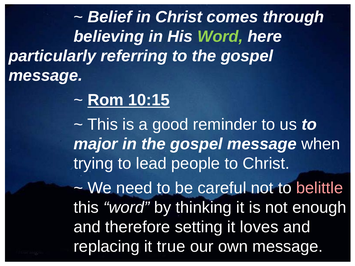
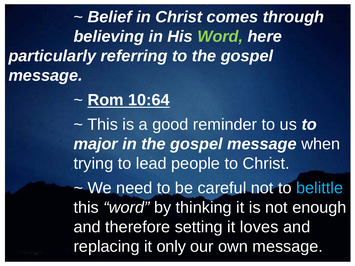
10:15: 10:15 -> 10:64 (149, 100)
belittle colour: pink -> light blue (320, 188)
true: true -> only (171, 247)
